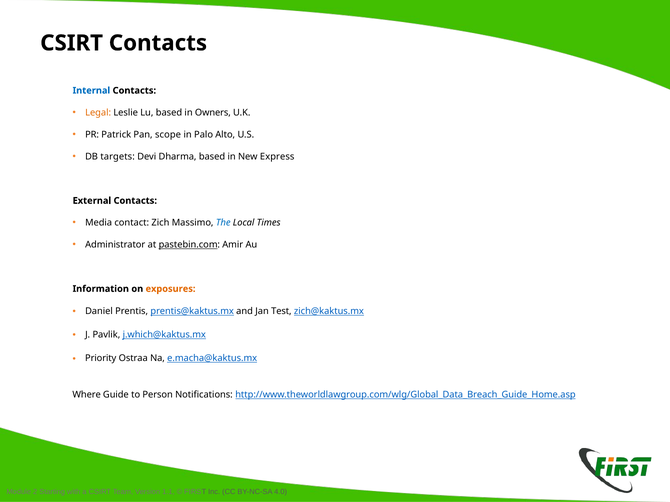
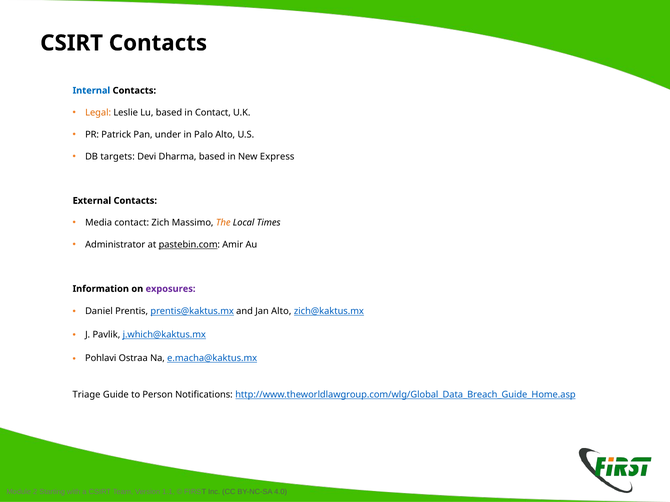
in Owners: Owners -> Contact (213, 113)
scope: scope -> under (168, 135)
The colour: blue -> orange (223, 223)
exposures colour: orange -> purple (170, 289)
Jan Test: Test -> Alto (281, 311)
Priority: Priority -> Pohlavi (101, 359)
Where: Where -> Triage (87, 395)
